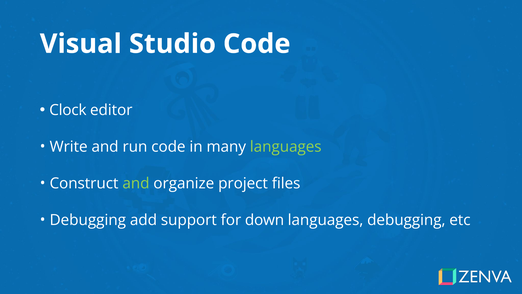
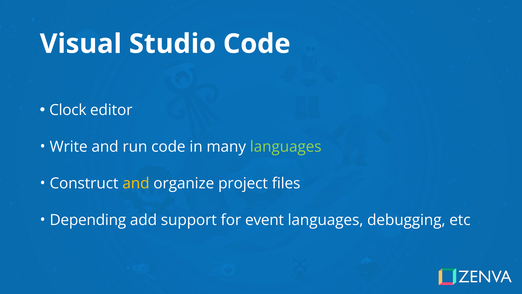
and colour: light green -> yellow (136, 183)
Debugging: Debugging -> Depending (88, 220)
down: down -> event (265, 220)
